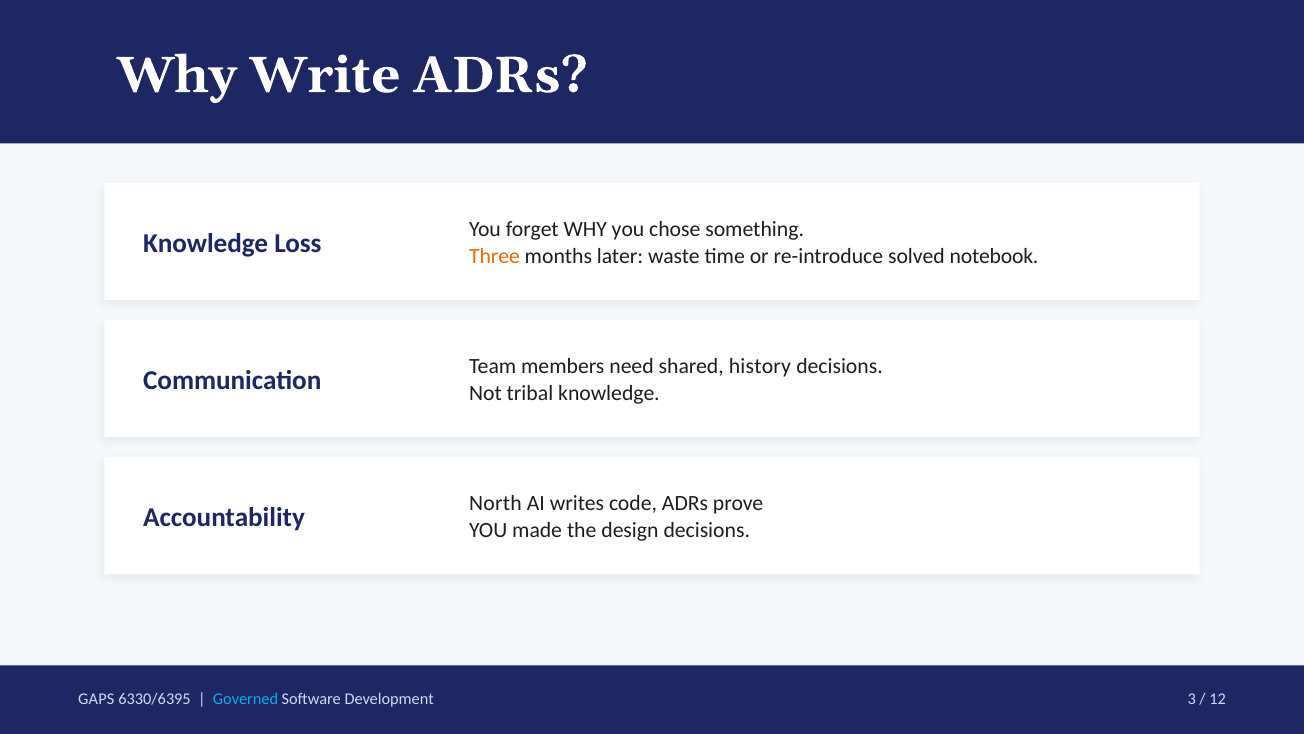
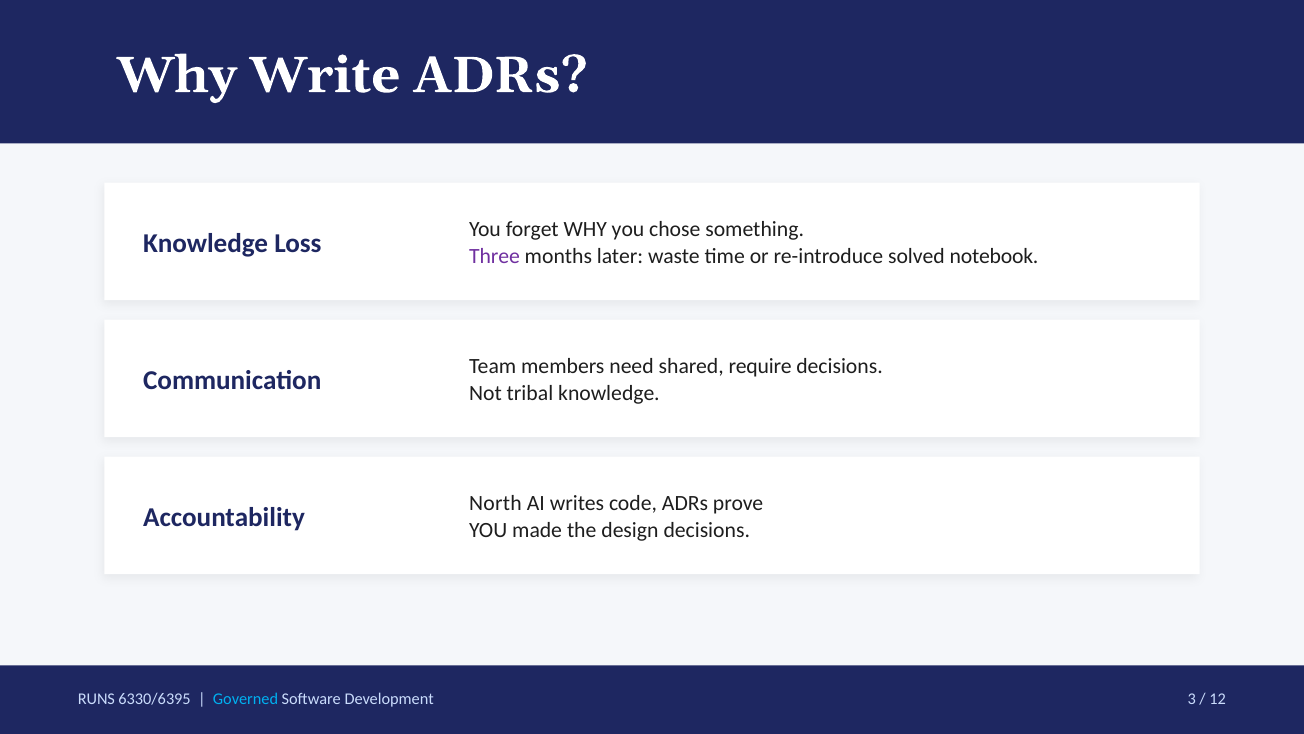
Three colour: orange -> purple (495, 256)
history: history -> require (760, 367)
GAPS: GAPS -> RUNS (96, 699)
